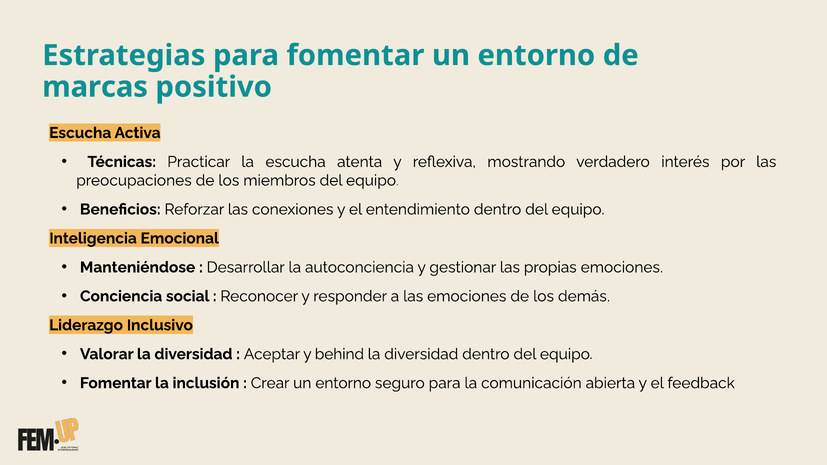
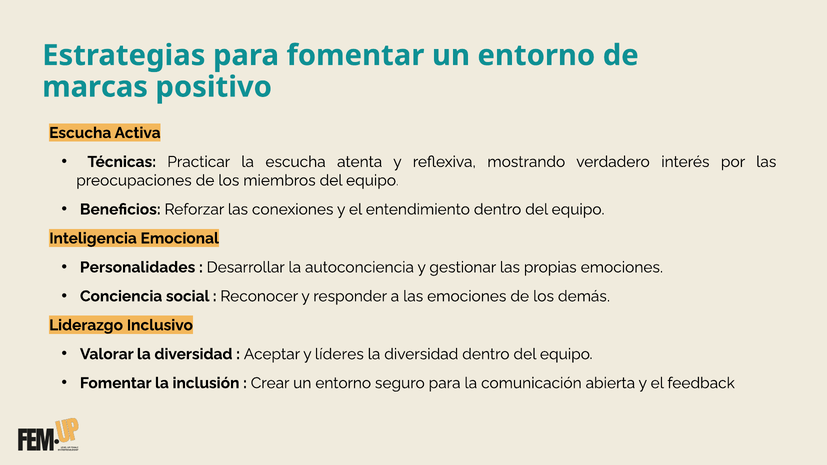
Manteniéndose: Manteniéndose -> Personalidades (138, 267)
behind: behind -> líderes (339, 354)
